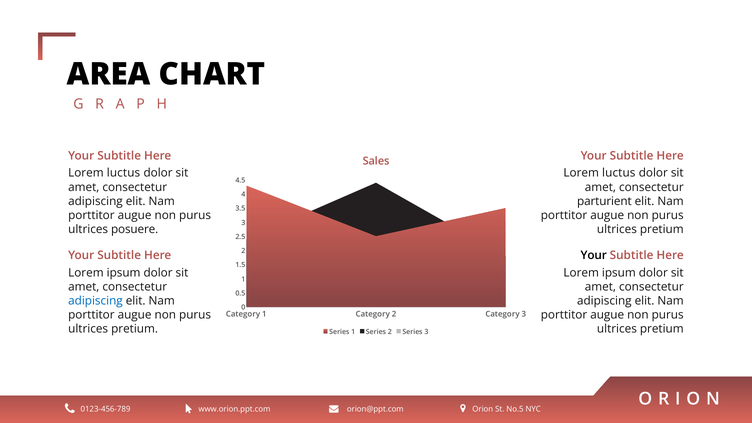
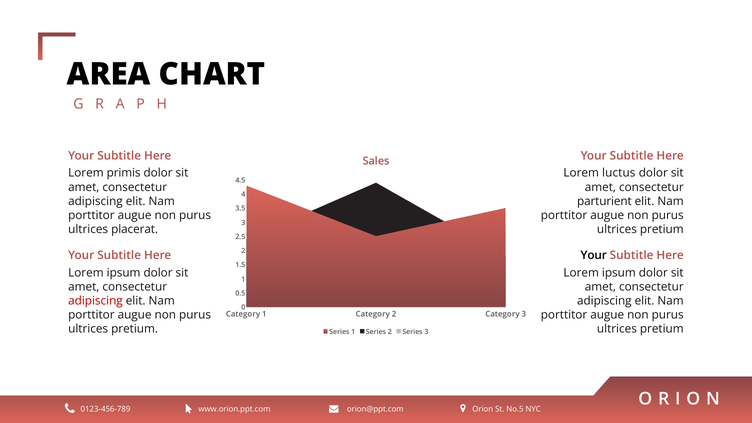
luctus: luctus -> primis (124, 173)
posuere: posuere -> placerat (135, 229)
adipiscing colour: blue -> red (95, 301)
